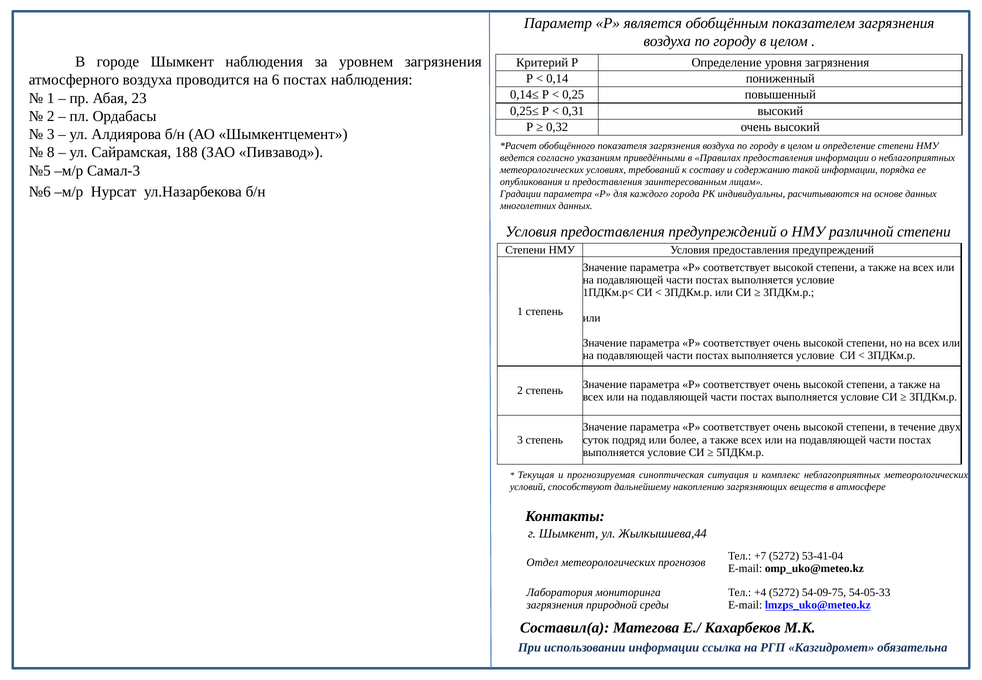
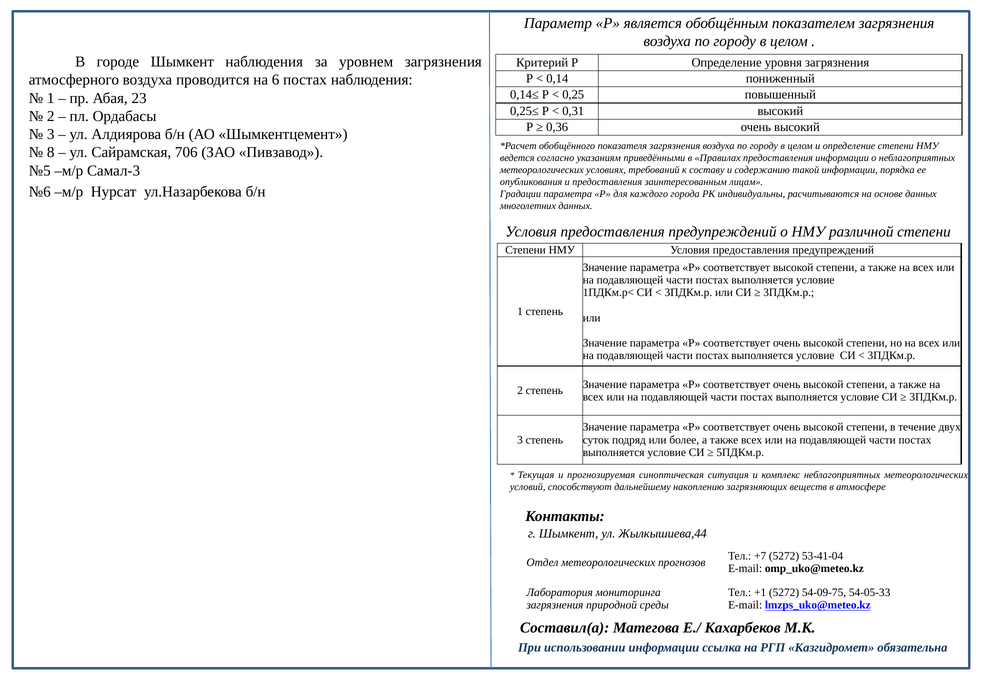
0,32: 0,32 -> 0,36 (557, 127)
188: 188 -> 706 (186, 152)
+4: +4 -> +1 (760, 592)
